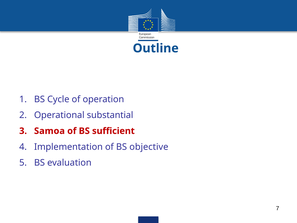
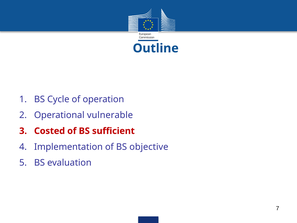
substantial: substantial -> vulnerable (110, 115)
Samoa: Samoa -> Costed (50, 131)
